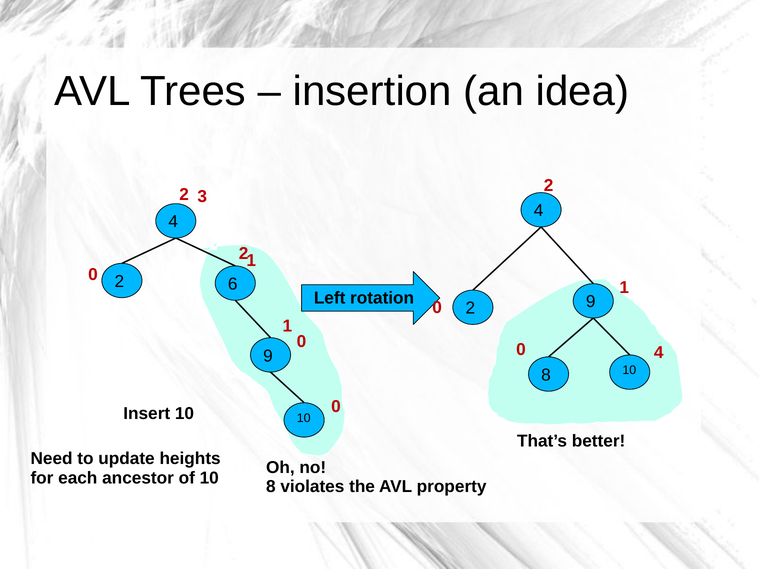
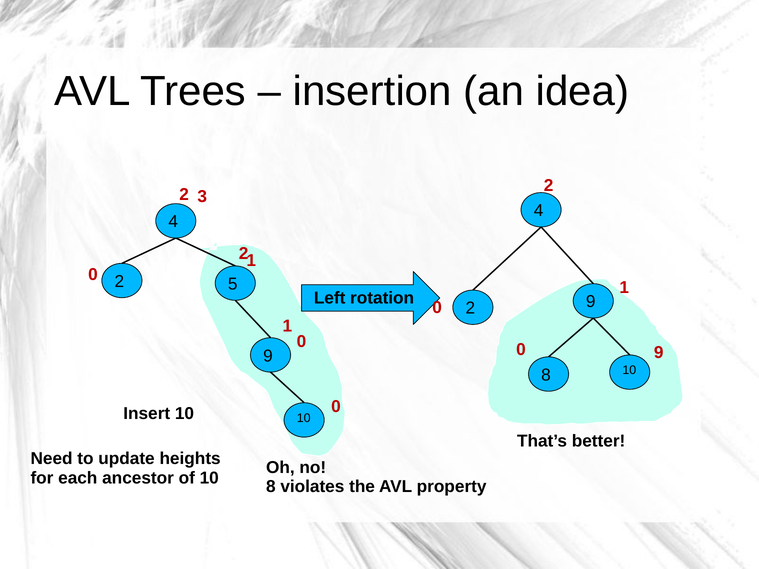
6: 6 -> 5 (233, 284)
0 4: 4 -> 9 (659, 353)
